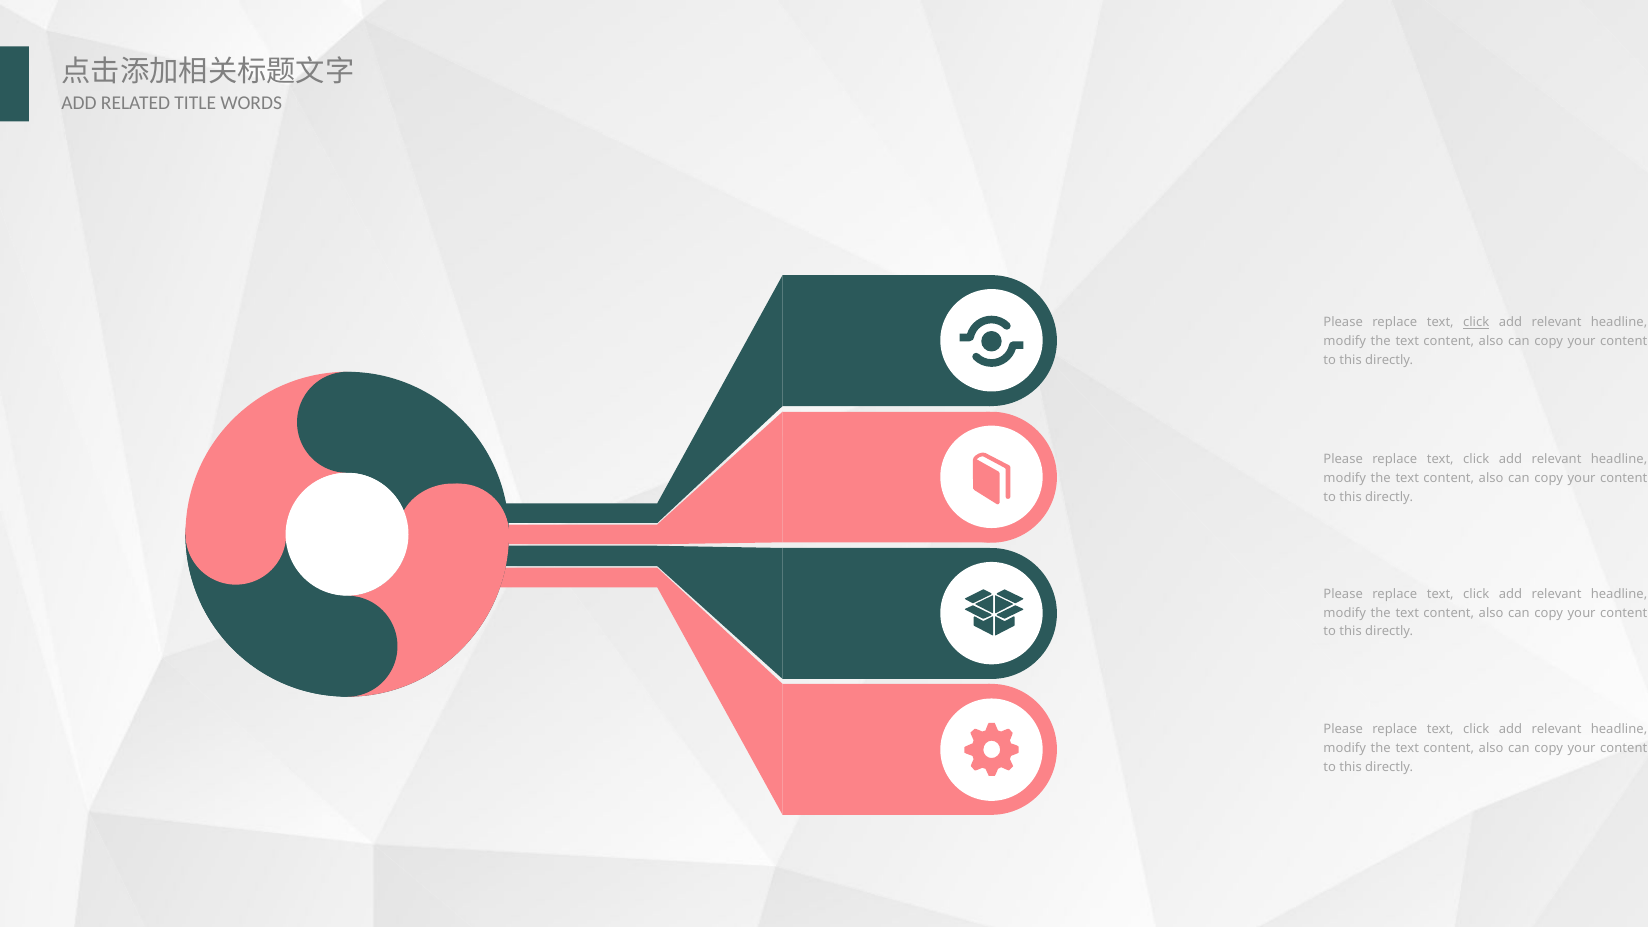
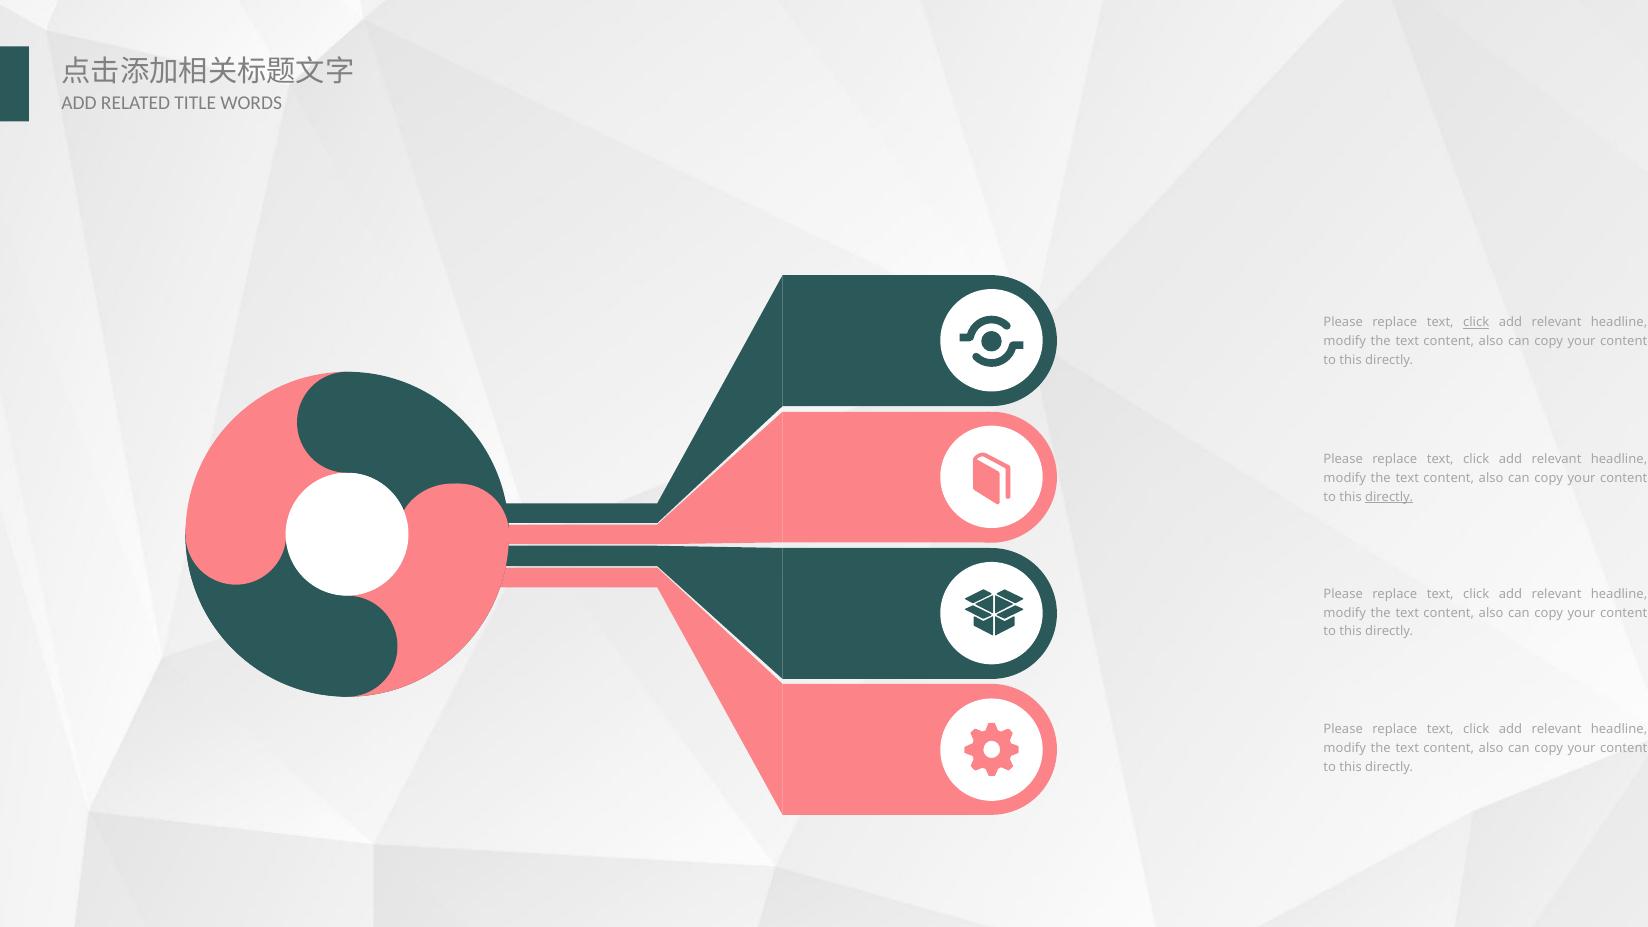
directly underline: none -> present (1389, 497)
